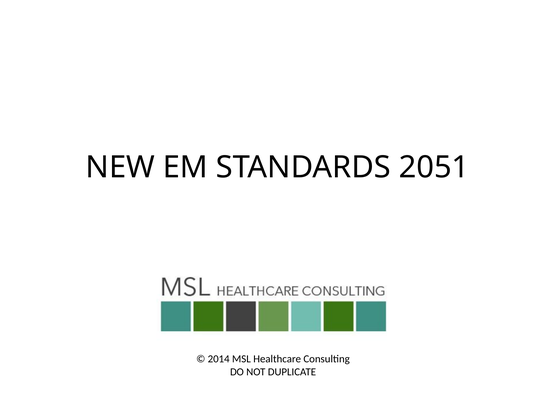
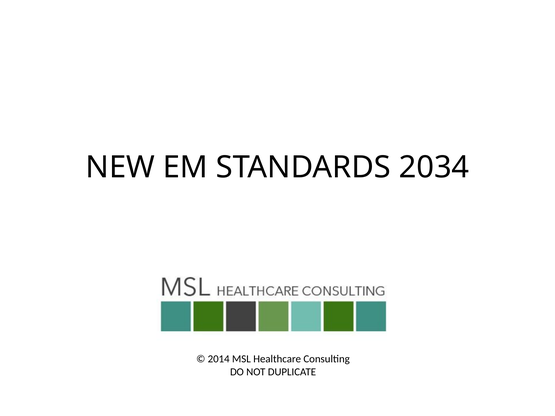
2051: 2051 -> 2034 (434, 167)
